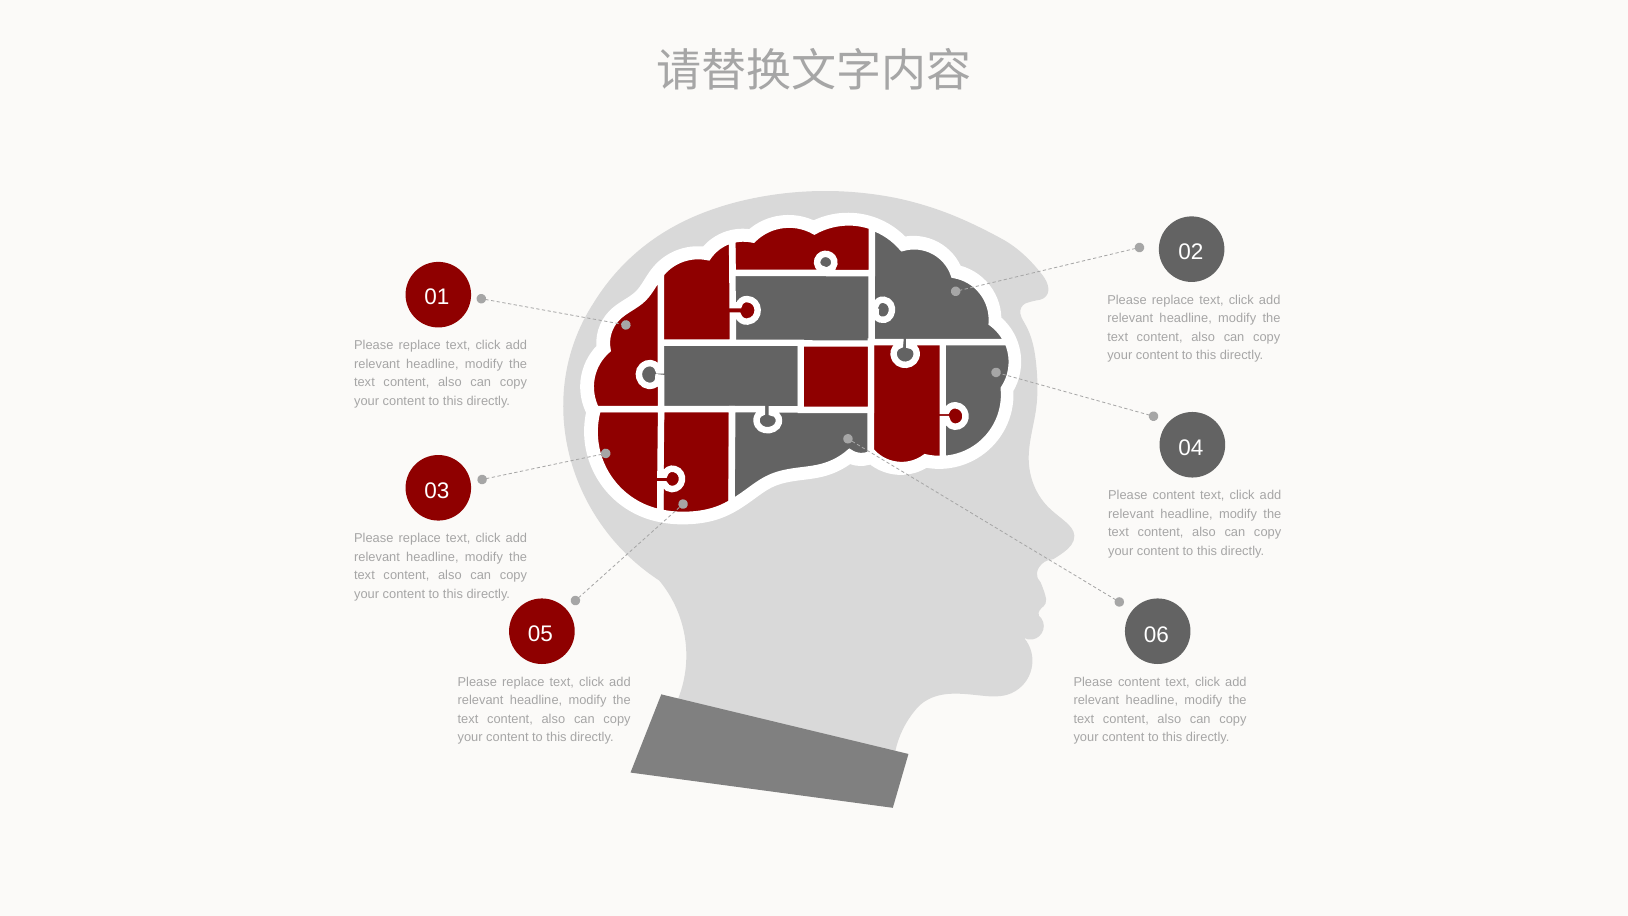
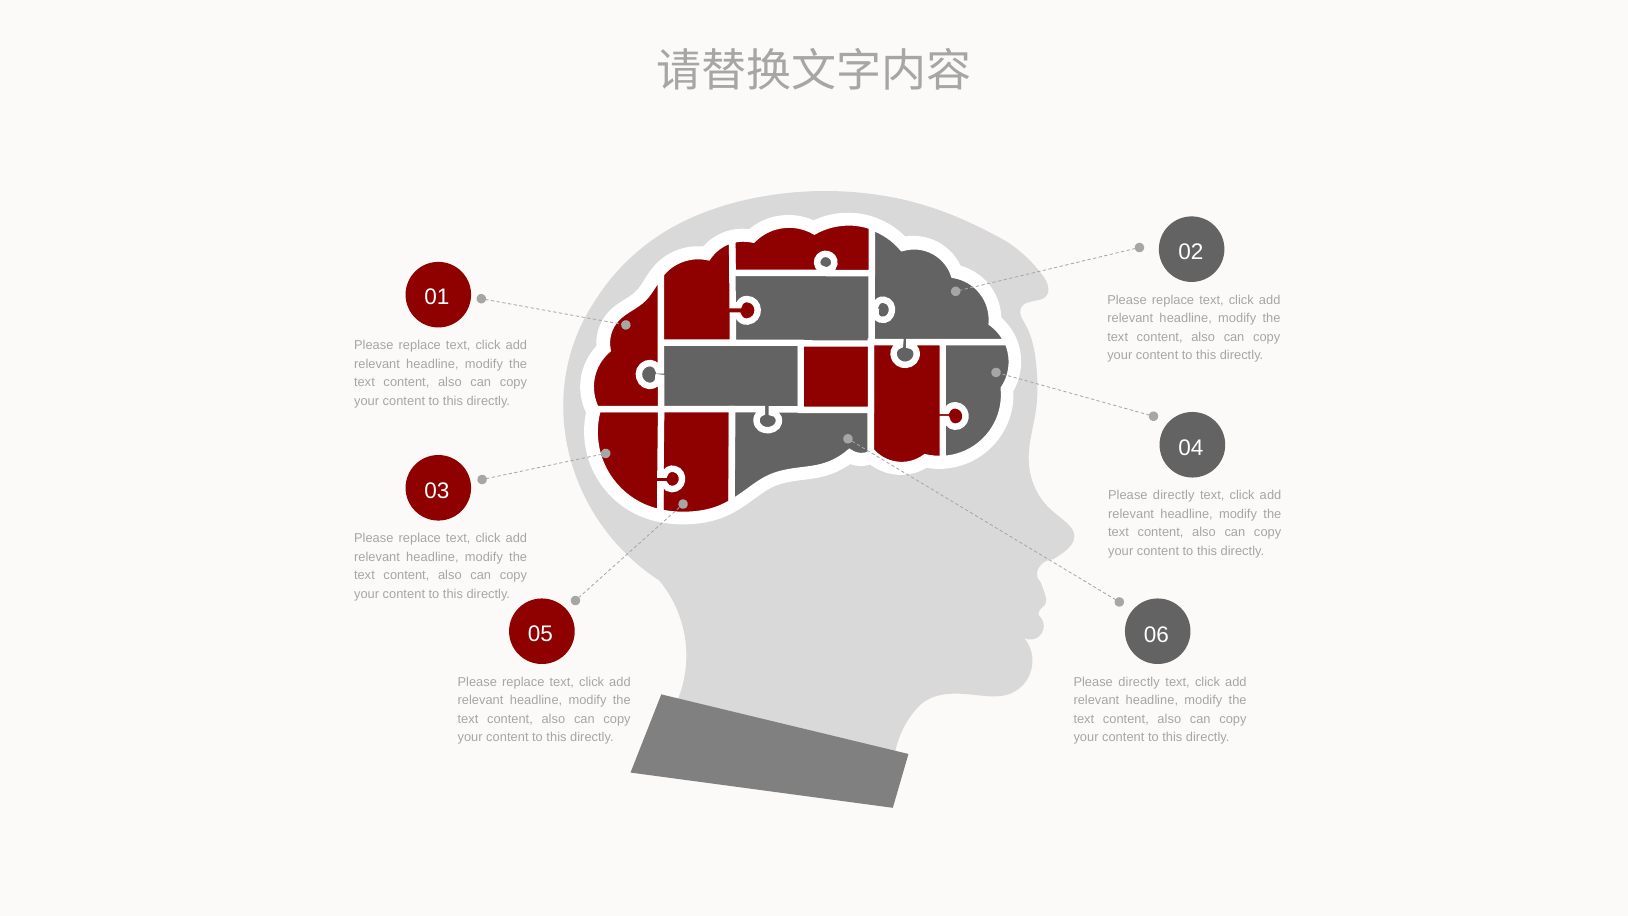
content: content -> directly (1174, 495)
content: content -> directly (1139, 682)
